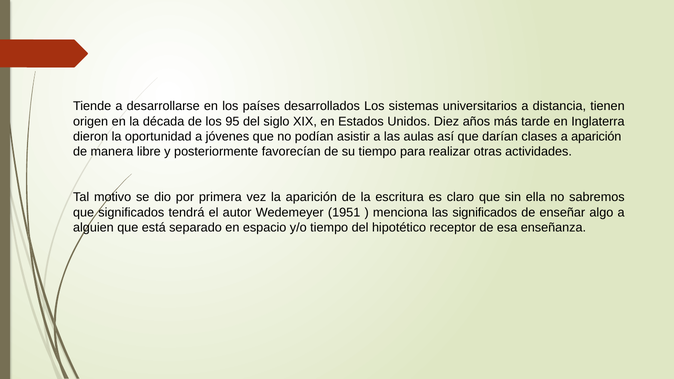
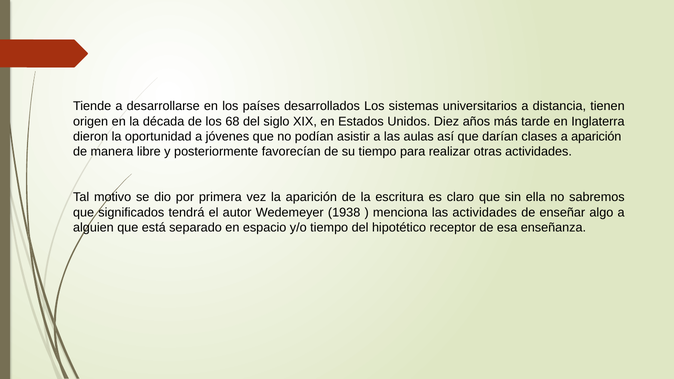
95: 95 -> 68 (232, 122)
1951: 1951 -> 1938 (344, 213)
las significados: significados -> actividades (485, 213)
